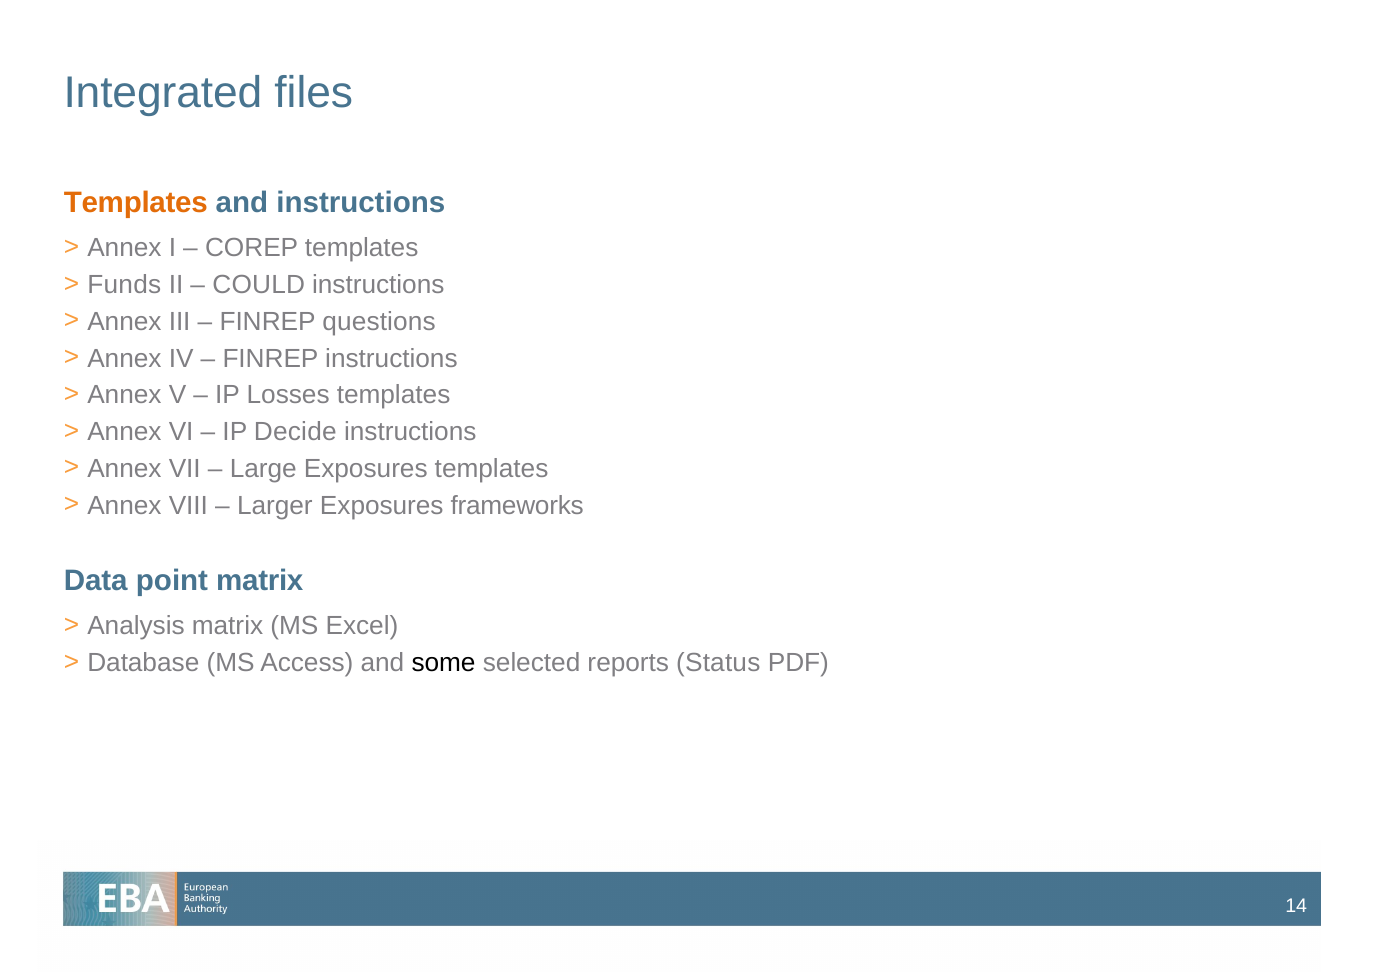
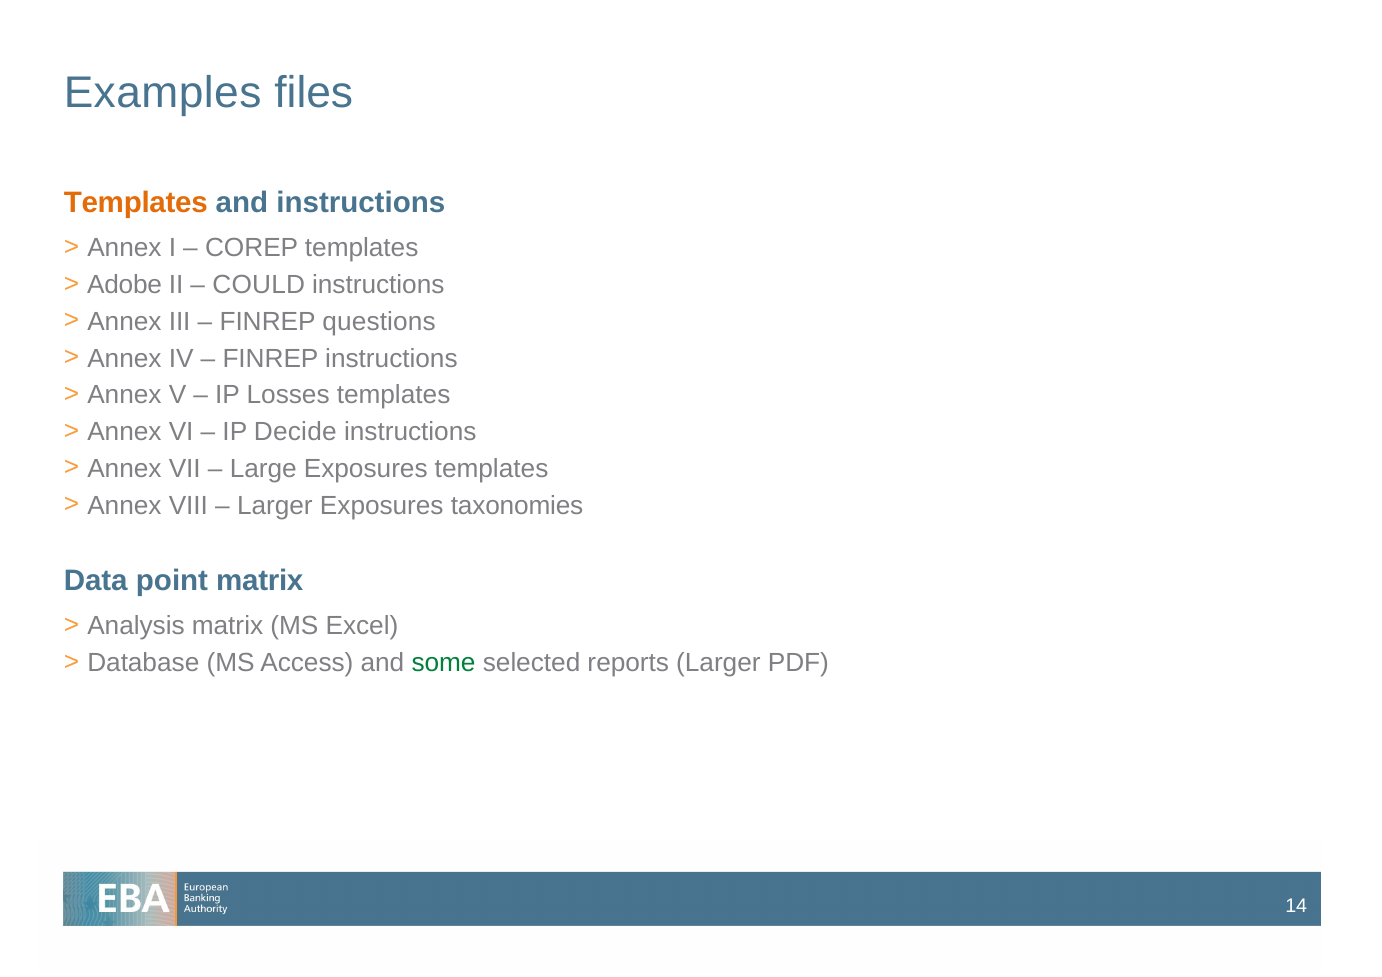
Integrated: Integrated -> Examples (163, 93)
Funds: Funds -> Adobe (125, 285)
frameworks: frameworks -> taxonomies (517, 506)
some colour: black -> green (444, 663)
reports Status: Status -> Larger (718, 663)
